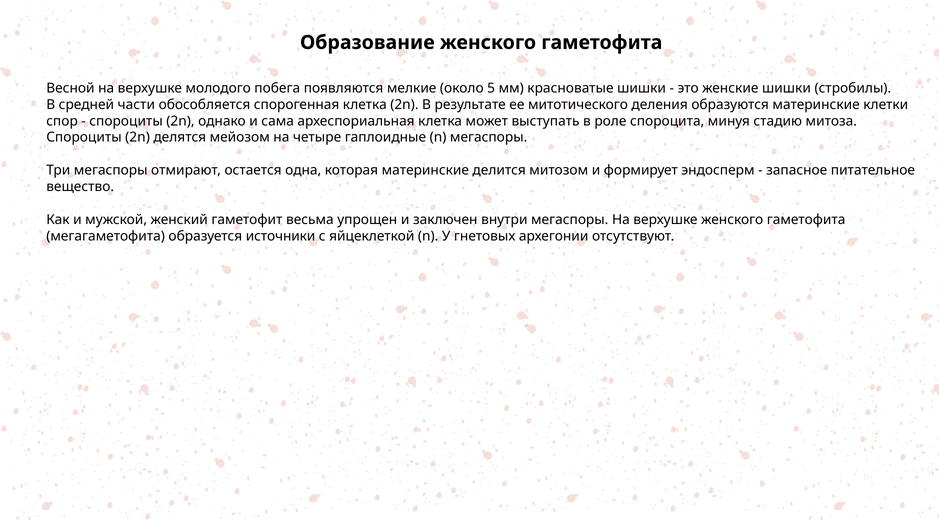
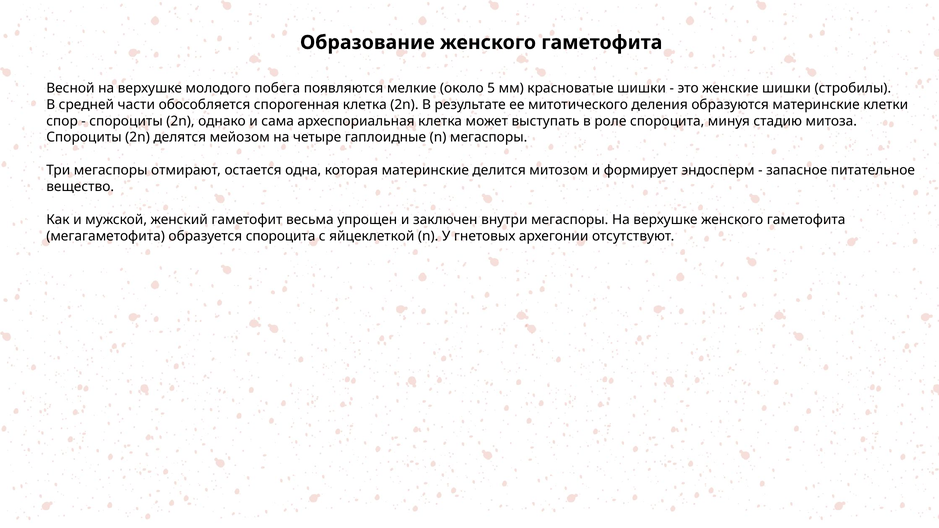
образуется источники: источники -> спороцита (281, 236)
